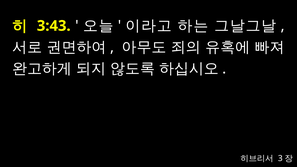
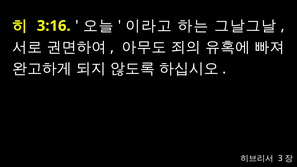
3:43: 3:43 -> 3:16 (54, 26)
